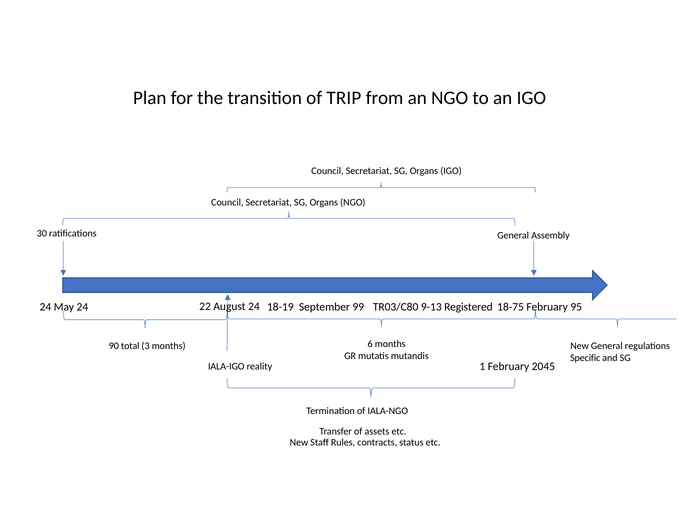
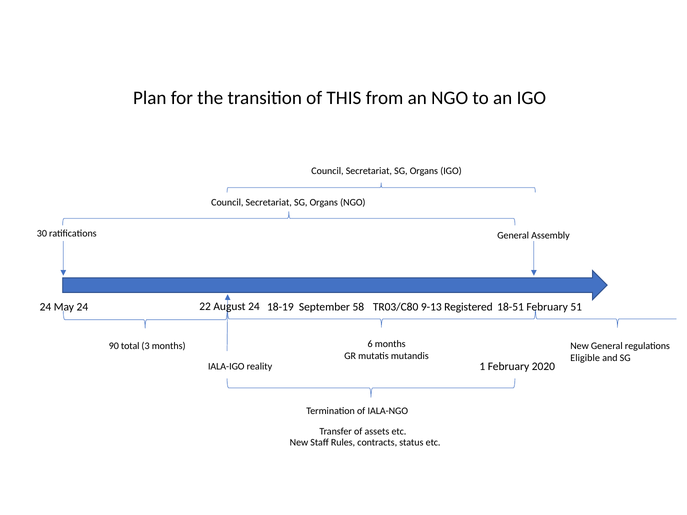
TRIP: TRIP -> THIS (344, 98)
99: 99 -> 58 (358, 307)
18-75: 18-75 -> 18-51 (511, 307)
95: 95 -> 51 (576, 307)
Specific: Specific -> Eligible (585, 358)
2045: 2045 -> 2020 (543, 367)
